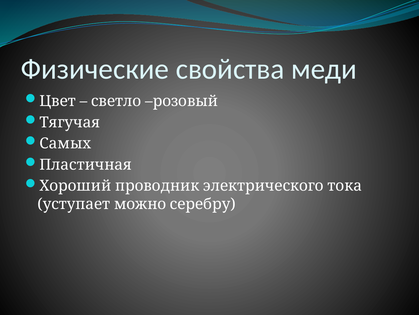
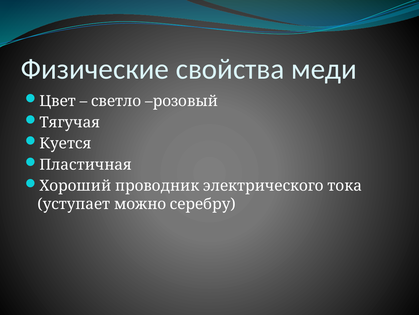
Самых: Самых -> Куется (65, 143)
